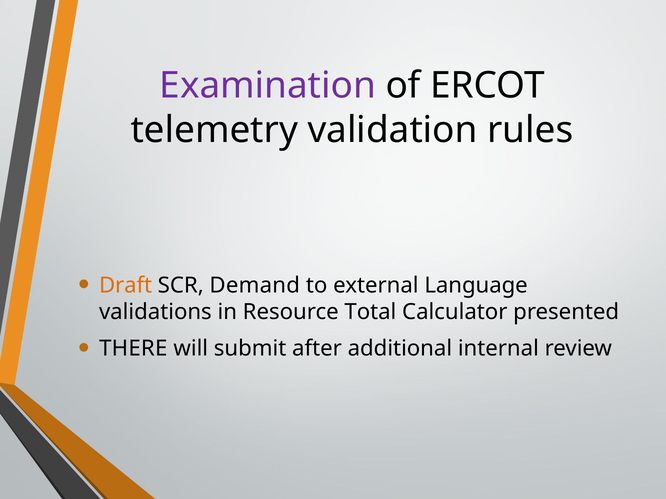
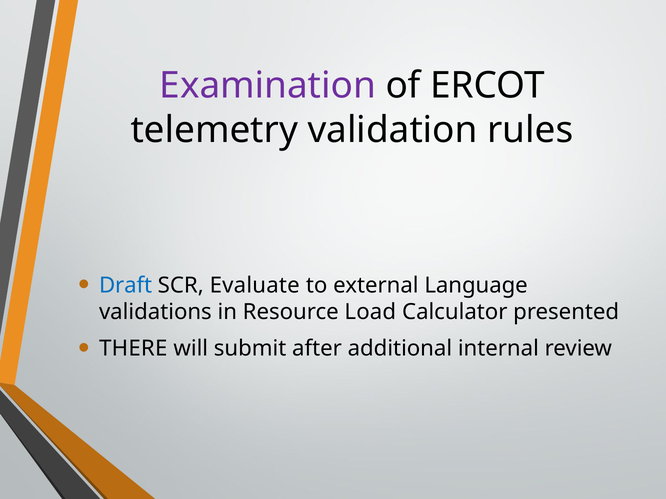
Draft colour: orange -> blue (126, 286)
Demand: Demand -> Evaluate (255, 286)
Total: Total -> Load (370, 312)
